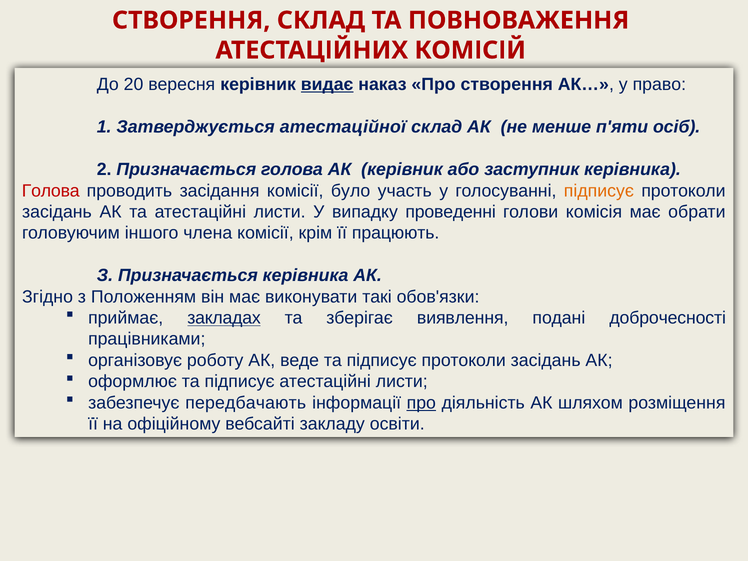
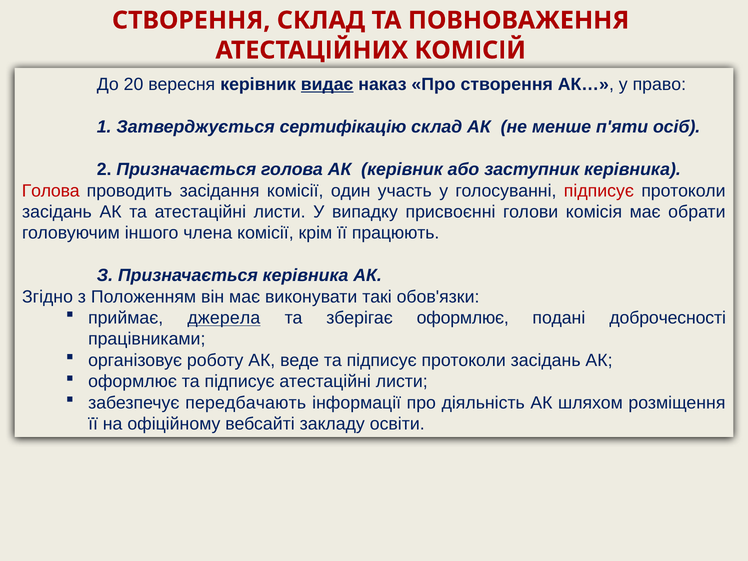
атестаційної: атестаційної -> сертифікацію (343, 127)
було: було -> один (351, 191)
підписує colour: orange -> red (599, 191)
проведенні: проведенні -> присвоєнні (451, 212)
закладах: закладах -> джерела (224, 318)
зберігає виявлення: виявлення -> оформлює (463, 318)
про underline: present -> none (421, 403)
